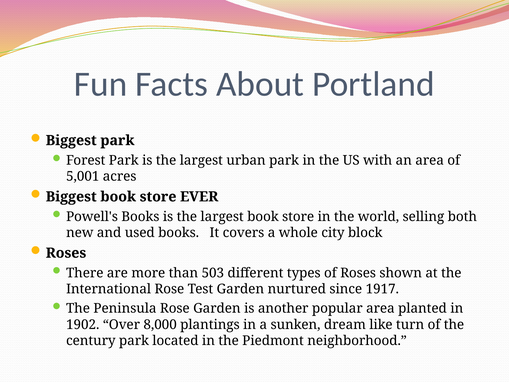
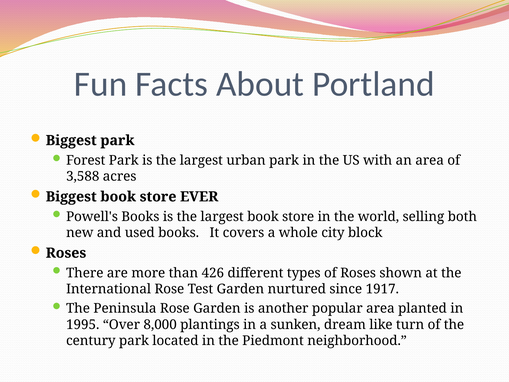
5,001: 5,001 -> 3,588 (83, 176)
503: 503 -> 426 (213, 273)
1902: 1902 -> 1995 (83, 324)
